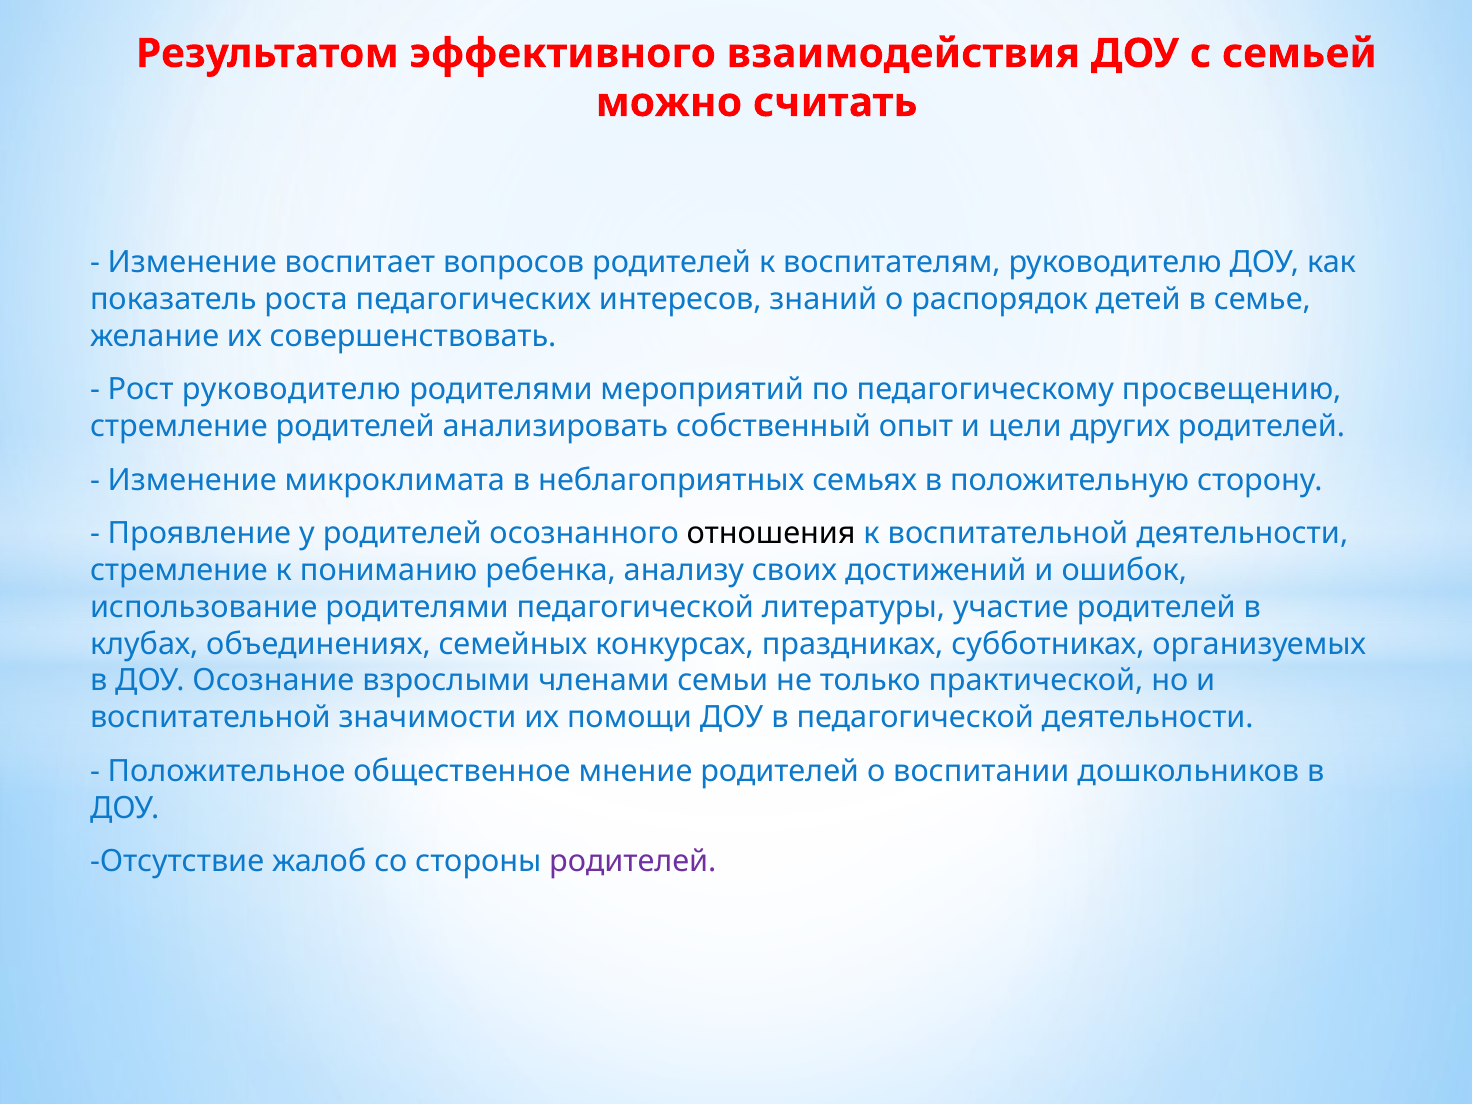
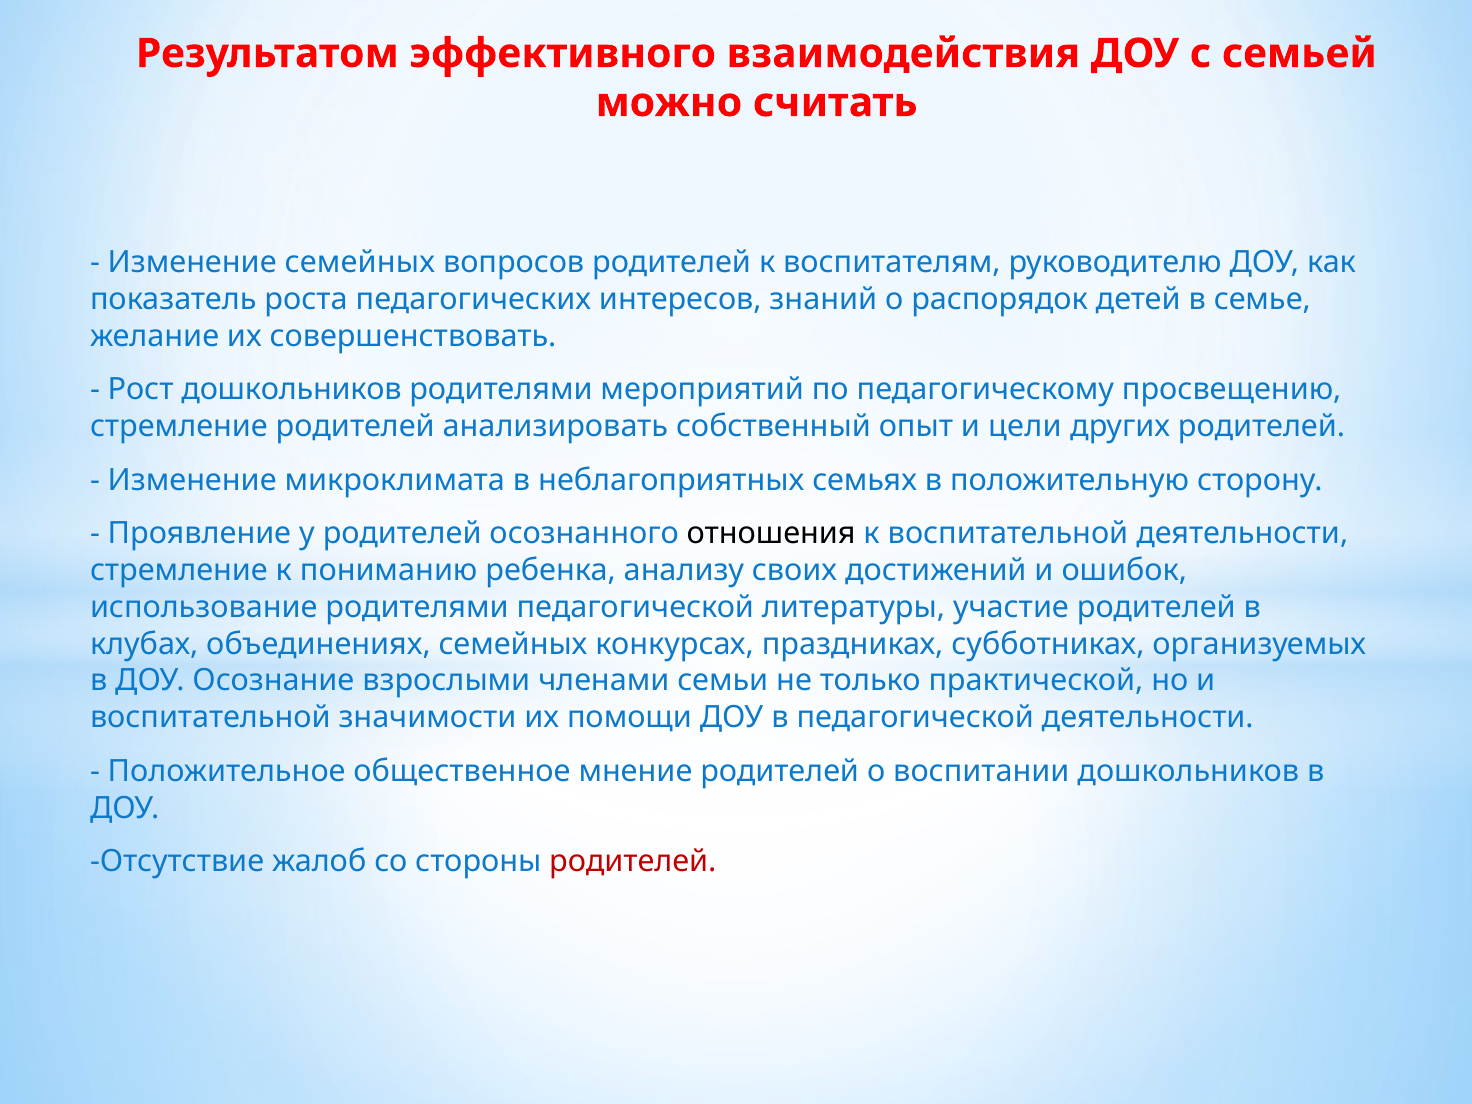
Изменение воспитает: воспитает -> семейных (360, 262)
Рост руководителю: руководителю -> дошкольников (292, 390)
родителей colour: purple -> red (633, 861)
